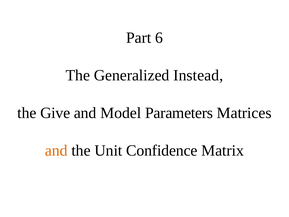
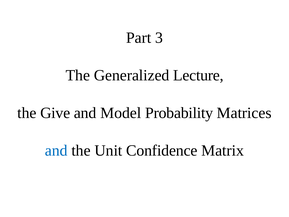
6: 6 -> 3 (159, 38)
Instead: Instead -> Lecture (198, 75)
Parameters: Parameters -> Probability (179, 113)
and colour: orange -> blue (56, 150)
